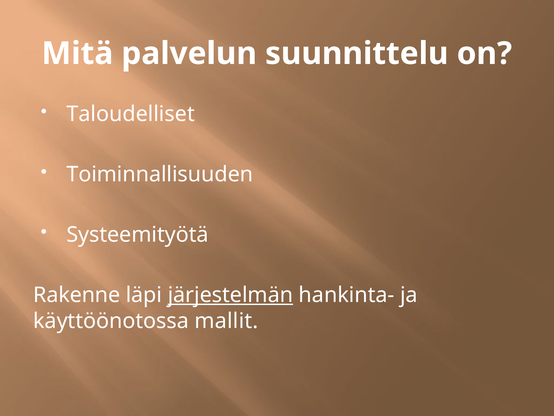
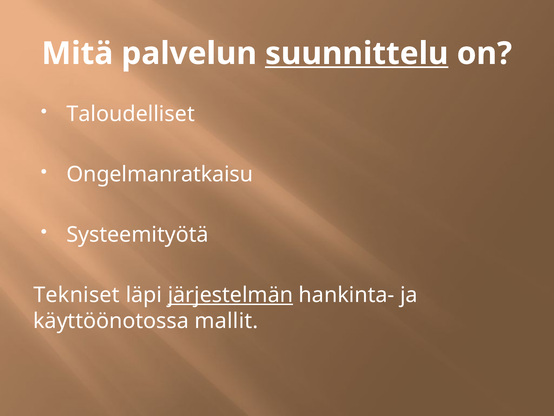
suunnittelu underline: none -> present (357, 53)
Toiminnallisuuden: Toiminnallisuuden -> Ongelmanratkaisu (160, 174)
Rakenne: Rakenne -> Tekniset (77, 295)
